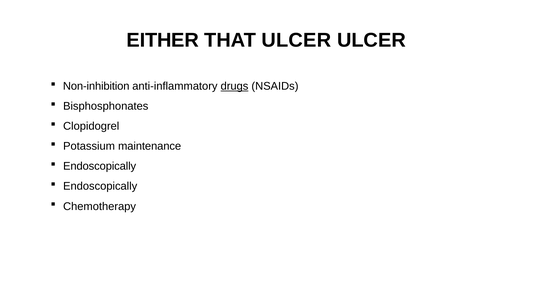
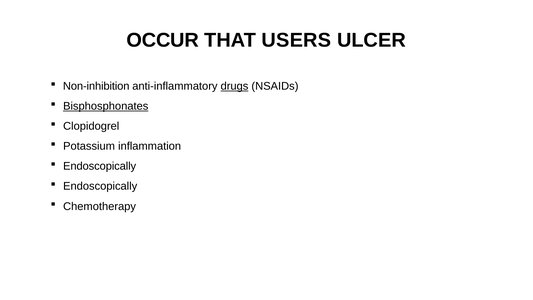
EITHER: EITHER -> OCCUR (163, 40)
THAT ULCER: ULCER -> USERS (296, 40)
Bisphosphonates underline: none -> present (106, 106)
maintenance: maintenance -> inflammation (150, 146)
